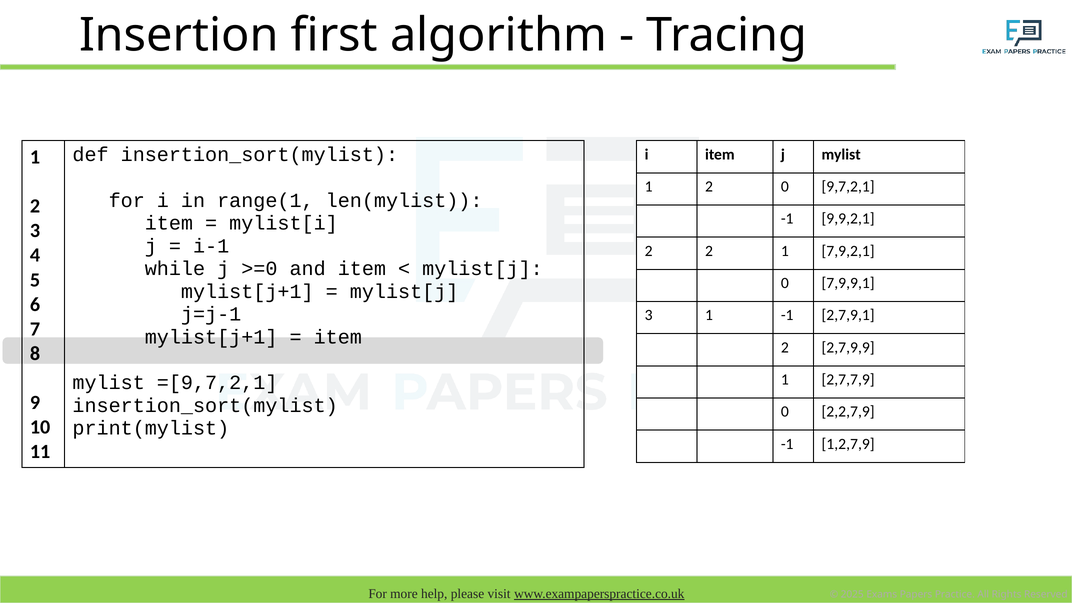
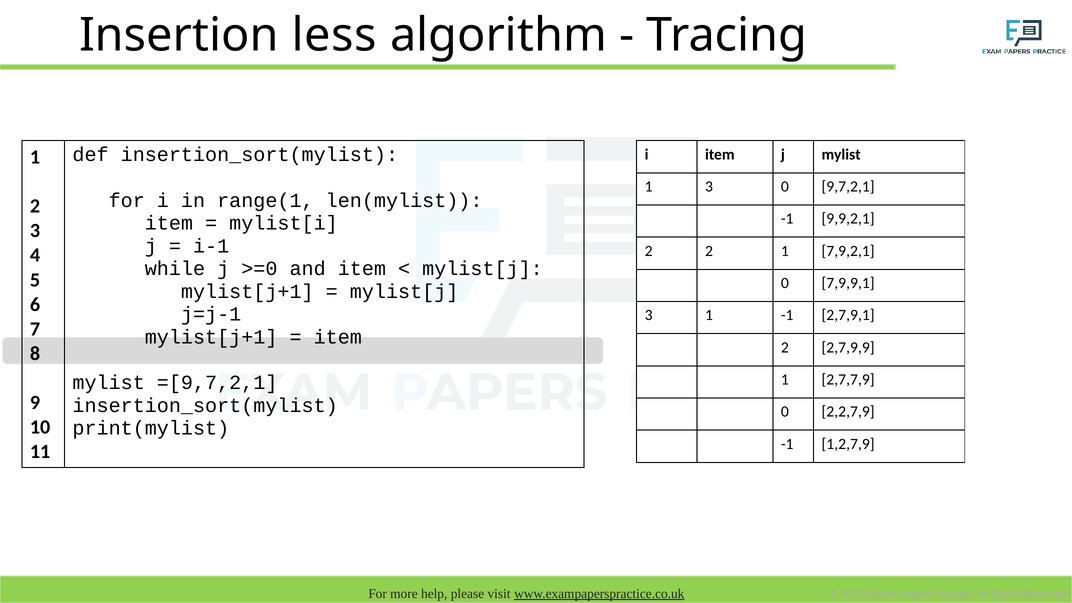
first: first -> less (334, 35)
2: 2 -> 3 (709, 187)
